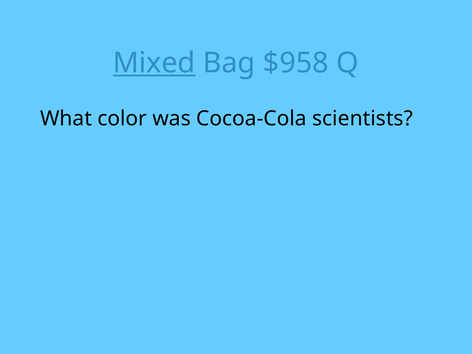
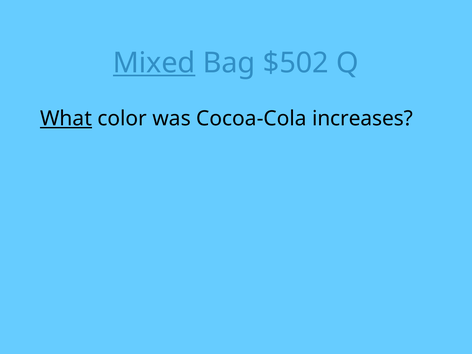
$958: $958 -> $502 (296, 63)
What underline: none -> present (66, 119)
scientists: scientists -> increases (363, 119)
